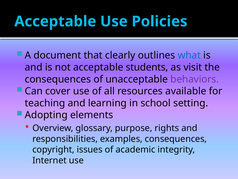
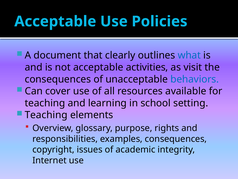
students: students -> activities (147, 67)
behaviors colour: purple -> blue (195, 79)
Adopting: Adopting -> Teaching (46, 115)
